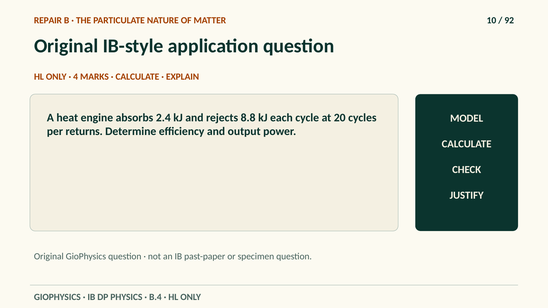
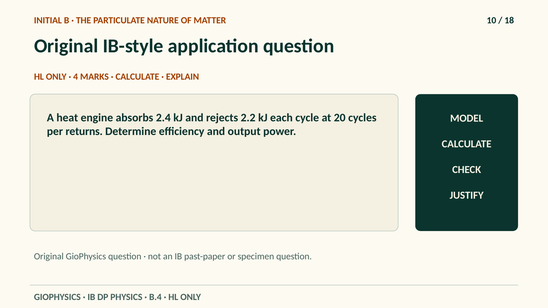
REPAIR: REPAIR -> INITIAL (48, 20)
92: 92 -> 18 (509, 20)
8.8: 8.8 -> 2.2 (248, 118)
